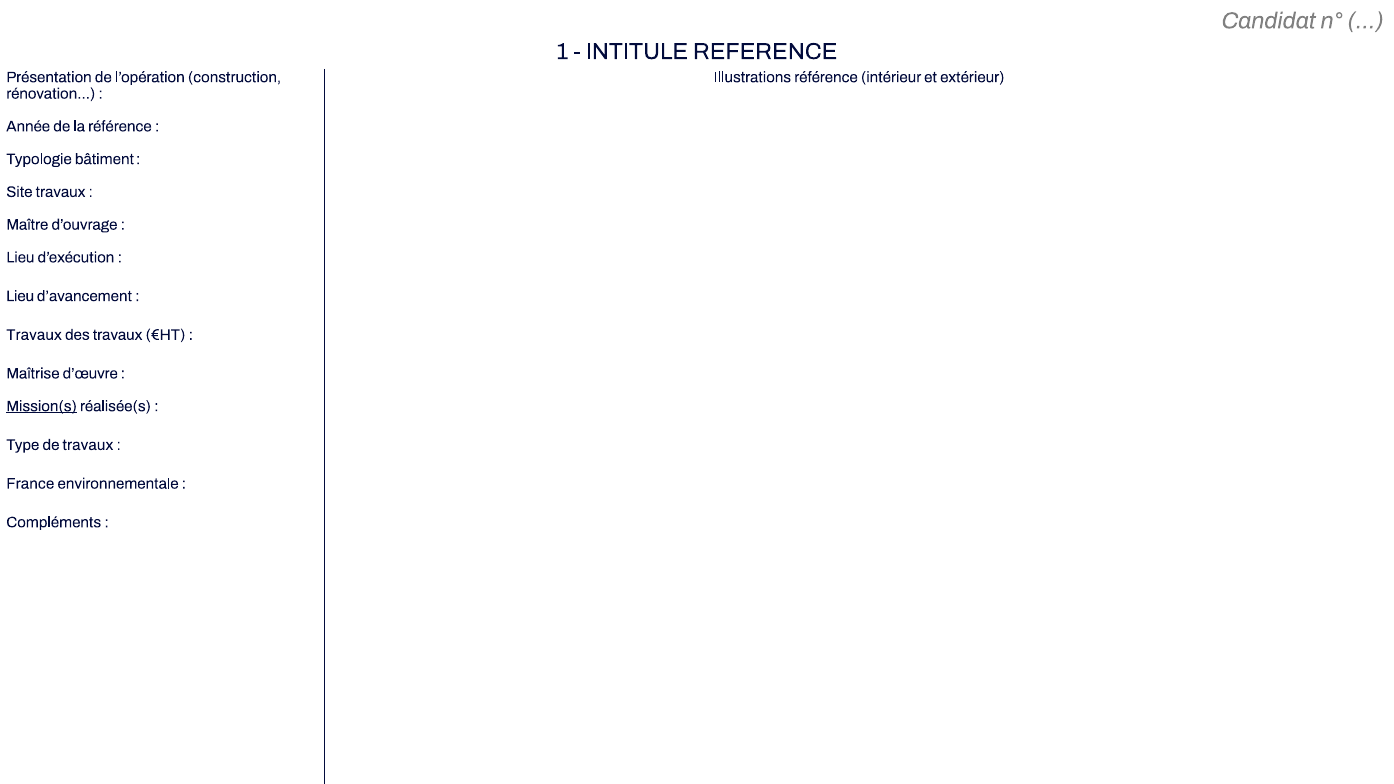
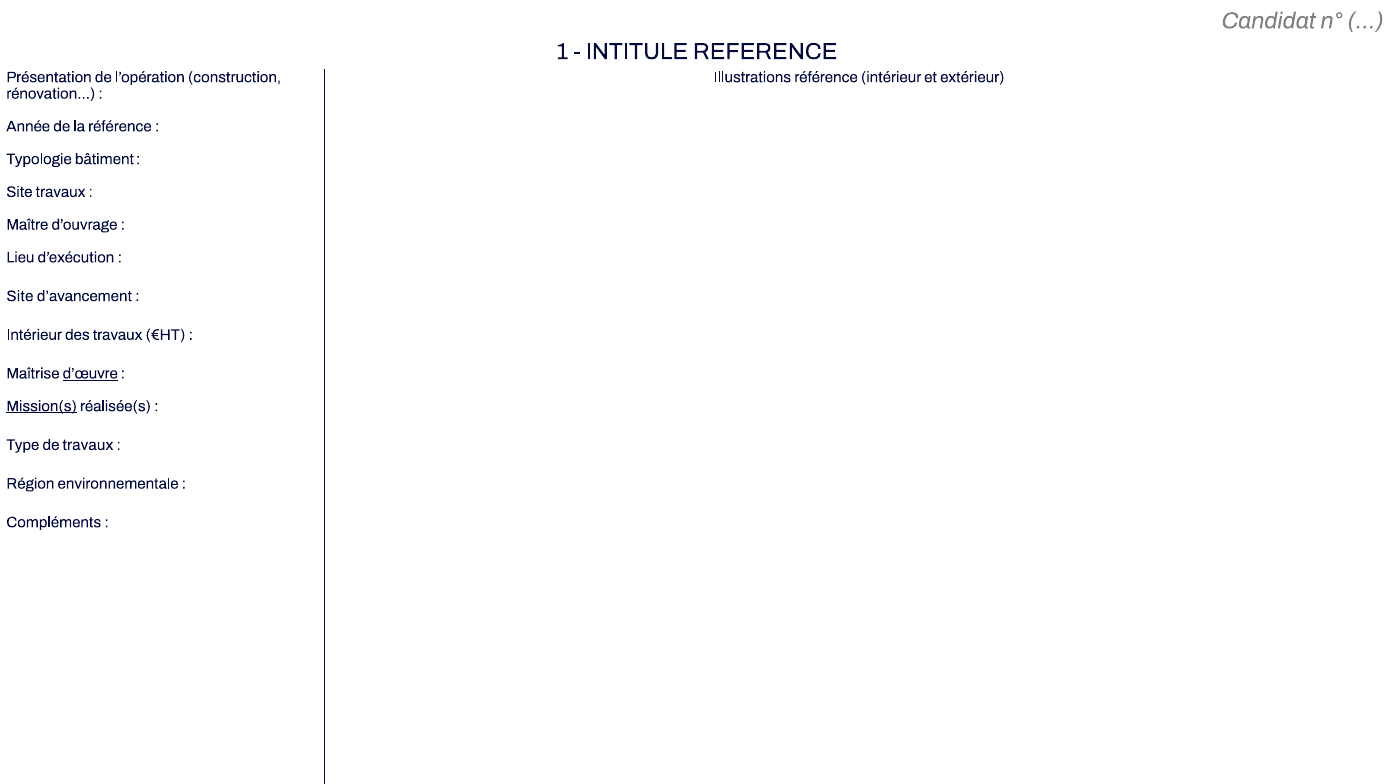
Lieu: Lieu -> Site (20, 296)
Travaux: Travaux -> Intérieur (34, 335)
d’œuvre underline: none -> present (90, 373)
France: France -> Région (30, 484)
